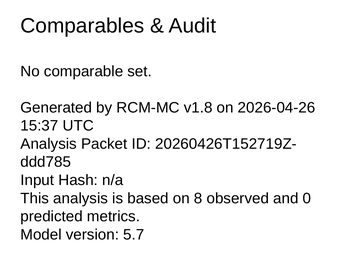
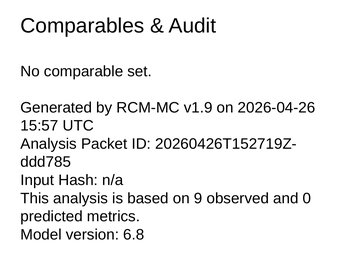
v1.8: v1.8 -> v1.9 (198, 108)
15:37: 15:37 -> 15:57 (39, 126)
8: 8 -> 9 (198, 199)
5.7: 5.7 -> 6.8 (134, 235)
